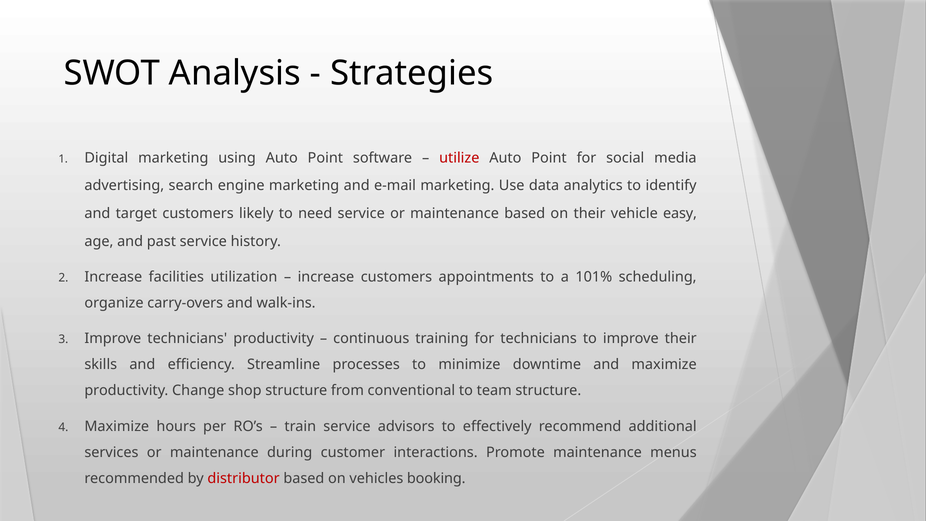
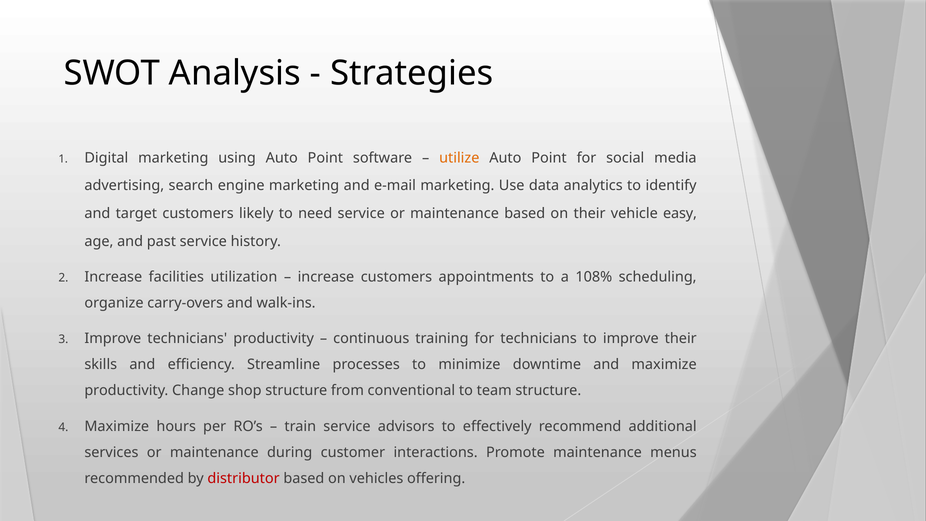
utilize colour: red -> orange (459, 158)
101%: 101% -> 108% (594, 277)
booking: booking -> offering (436, 478)
